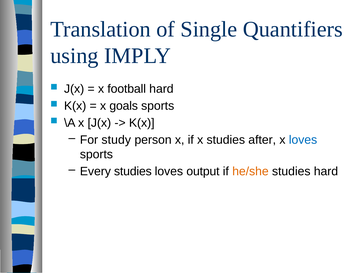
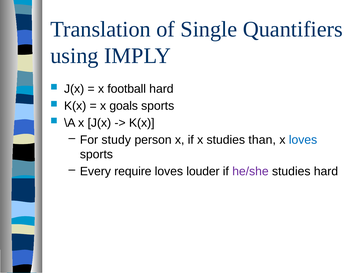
after: after -> than (262, 140)
Every studies: studies -> require (133, 171)
output: output -> louder (203, 171)
he/she colour: orange -> purple (250, 171)
